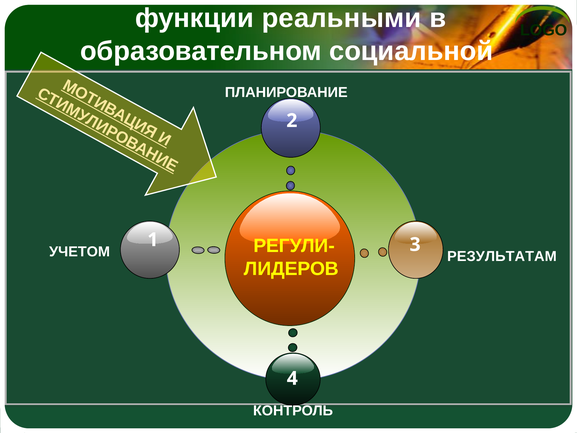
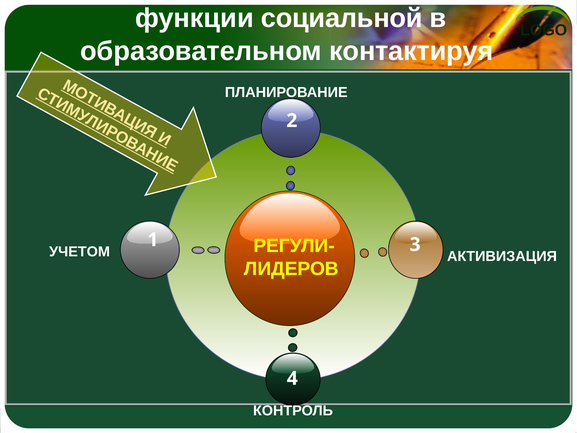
реальными: реальными -> социальной (342, 18)
социальной: социальной -> контактируя (411, 51)
РЕЗУЛЬТАТАМ: РЕЗУЛЬТАТАМ -> АКТИВИЗАЦИЯ (502, 256)
